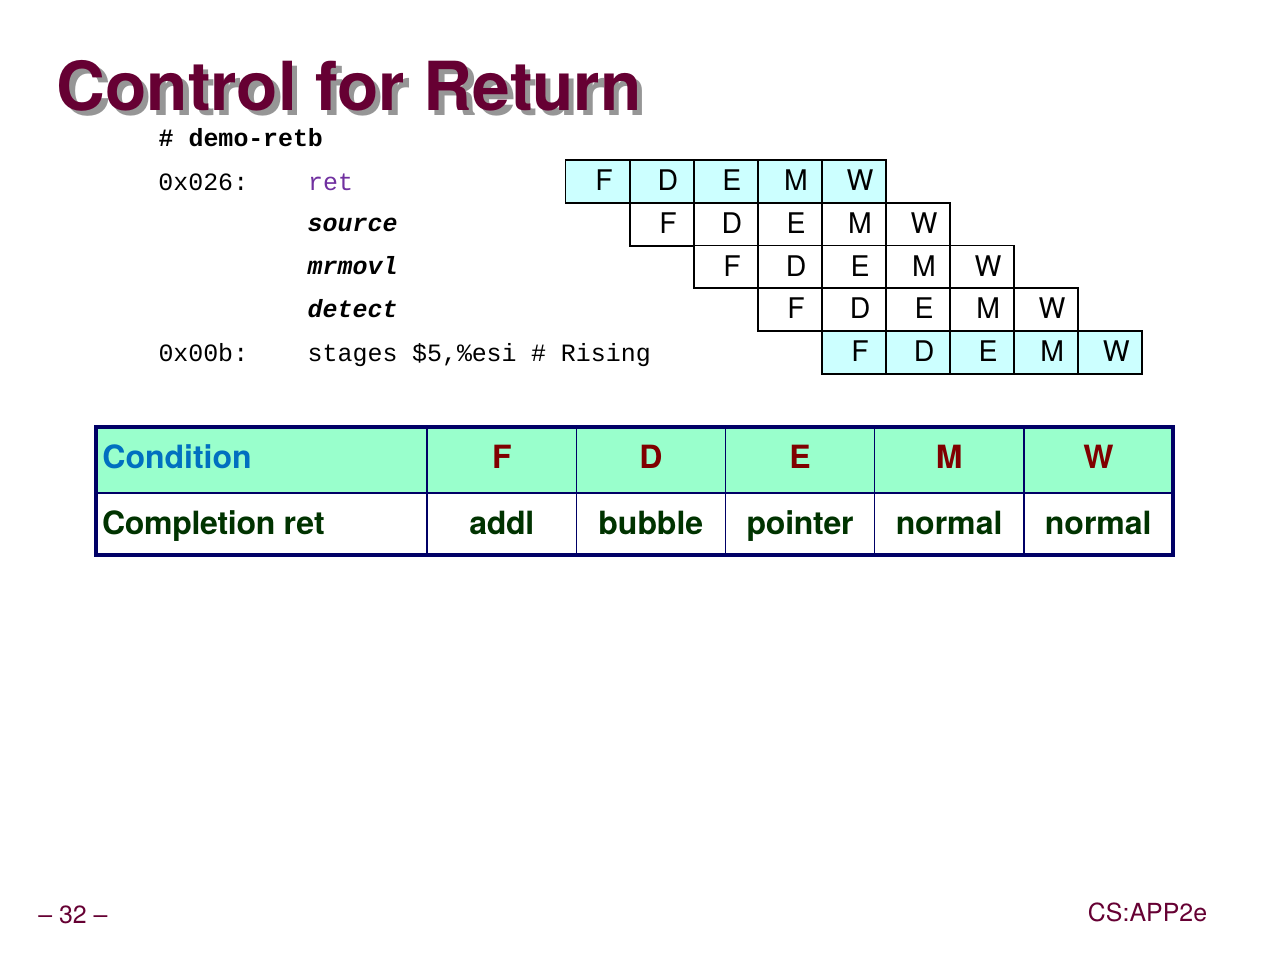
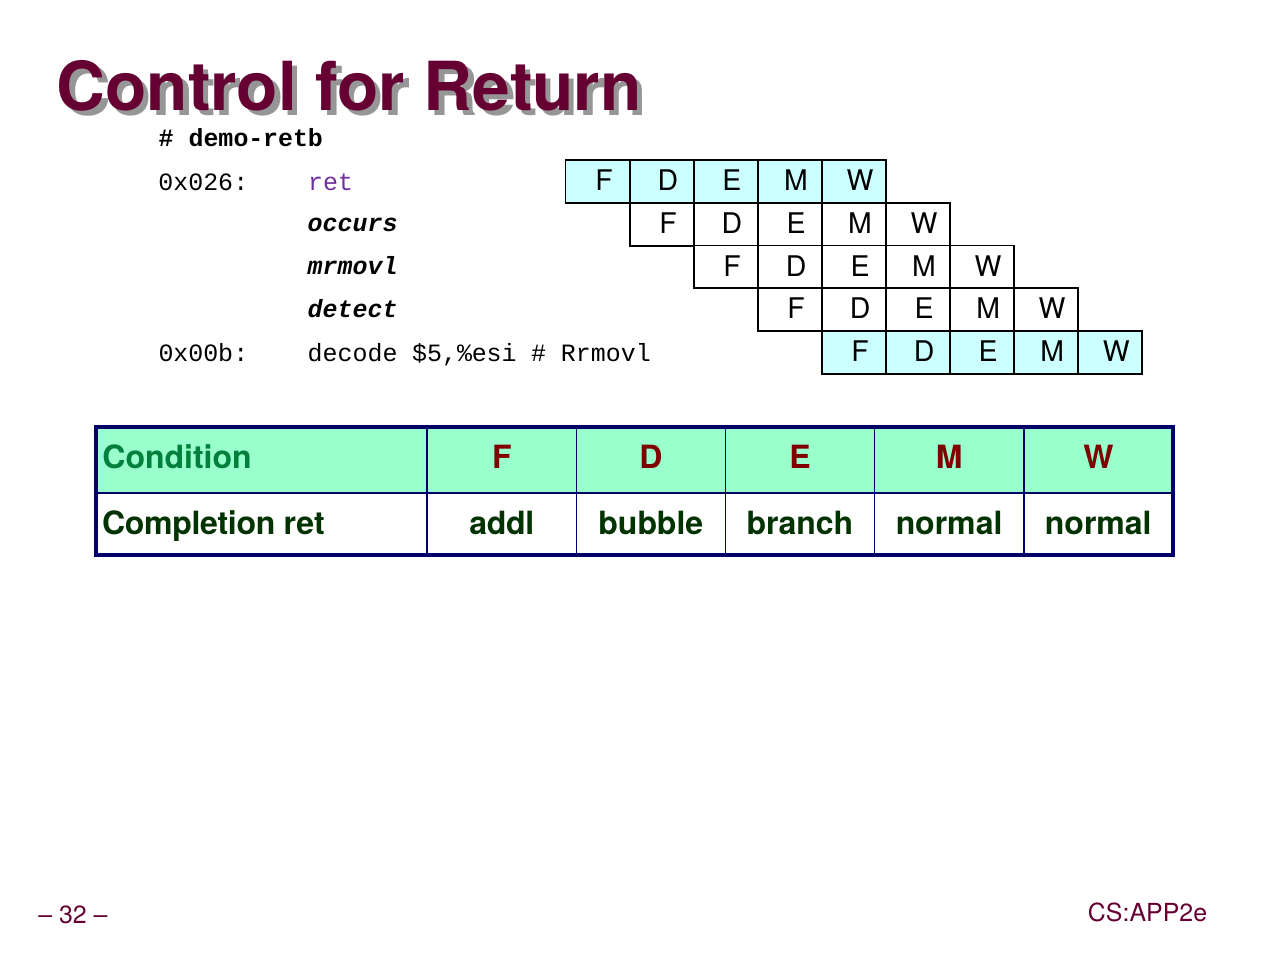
source: source -> occurs (353, 223)
stages: stages -> decode (353, 353)
Rising: Rising -> Rrmovl (606, 353)
Condition colour: blue -> green (177, 458)
pointer: pointer -> branch (800, 524)
